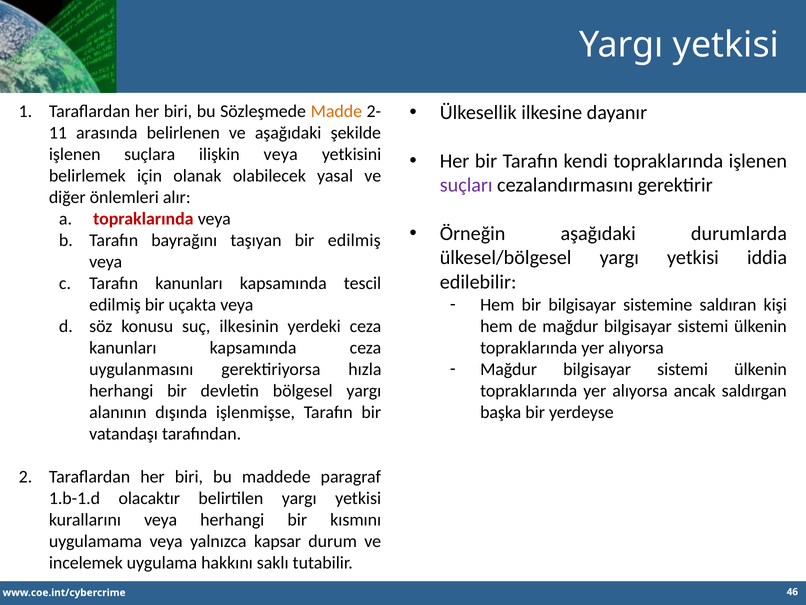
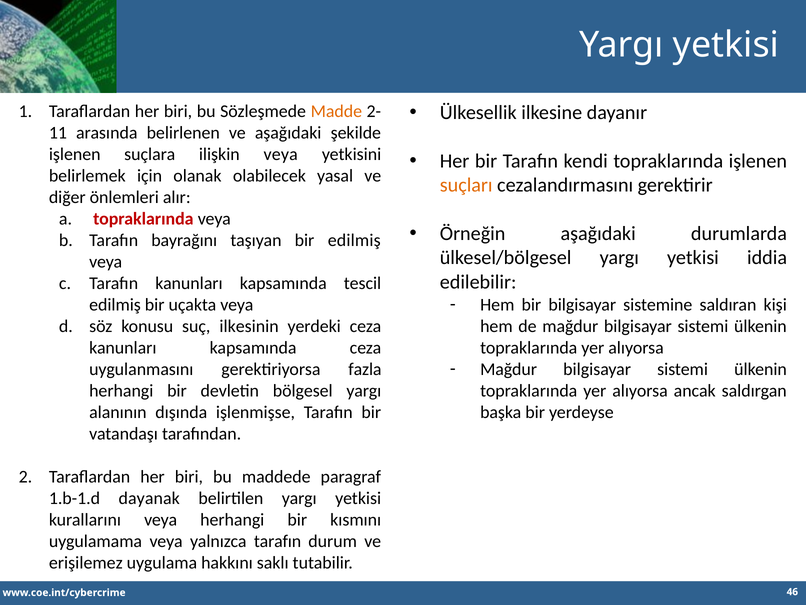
suçları colour: purple -> orange (466, 185)
hızla: hızla -> fazla (365, 369)
olacaktır: olacaktır -> dayanak (149, 498)
yalnızca kapsar: kapsar -> tarafın (278, 541)
incelemek: incelemek -> erişilemez (86, 562)
